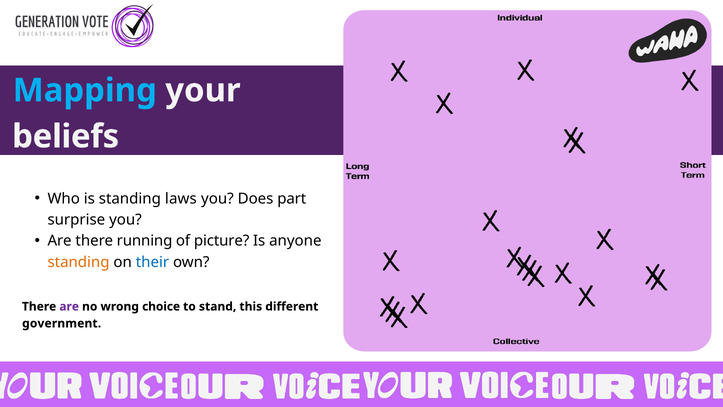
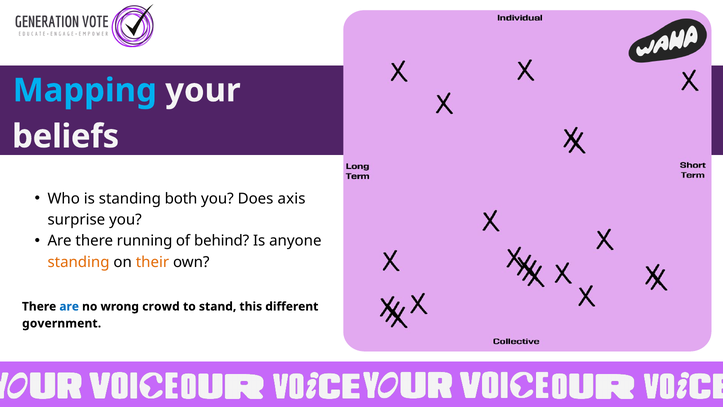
laws: laws -> both (181, 199)
part: part -> axis (292, 199)
picture: picture -> behind (222, 241)
their colour: blue -> orange (152, 262)
are colour: purple -> blue (69, 306)
choice: choice -> crowd (161, 306)
